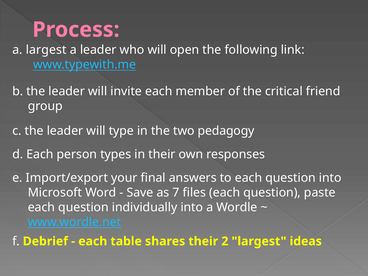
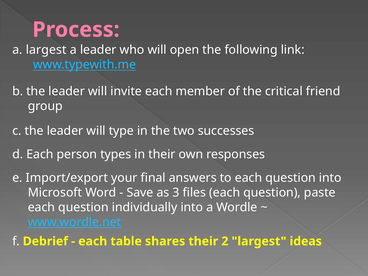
pedagogy: pedagogy -> successes (226, 131)
7: 7 -> 3 (176, 193)
